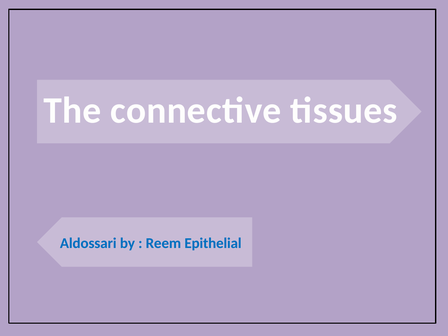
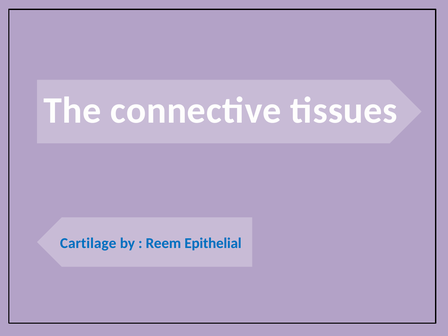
Aldossari: Aldossari -> Cartilage (88, 243)
